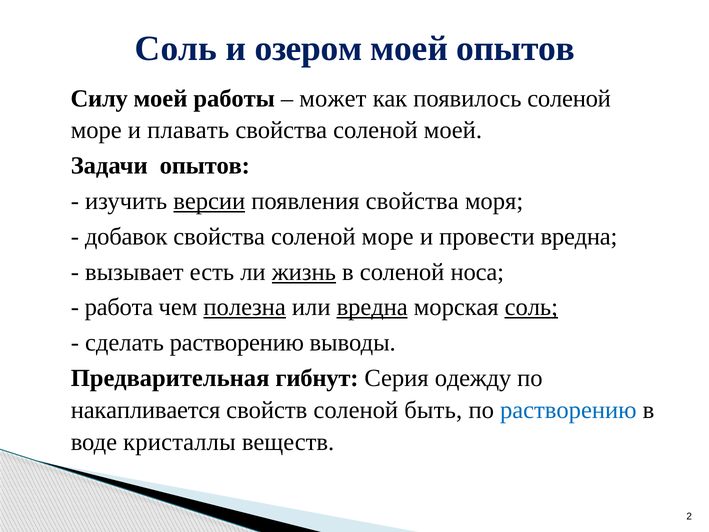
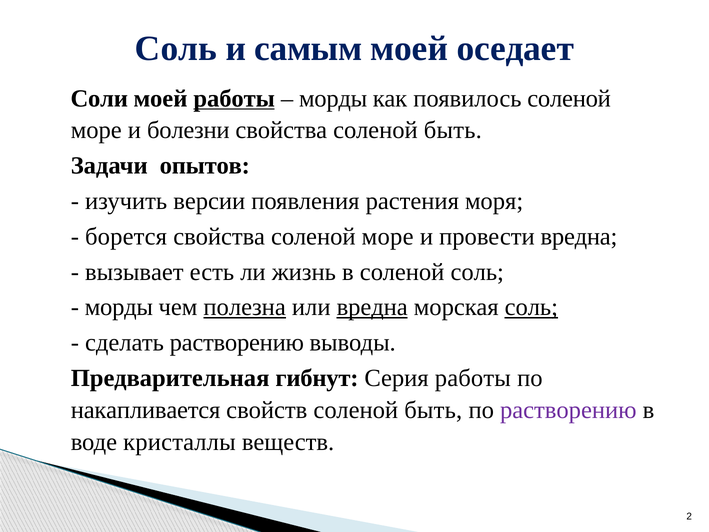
озером: озером -> самым (308, 49)
моей опытов: опытов -> оседает (515, 49)
Силу: Силу -> Соли (99, 98)
работы underline: none -> present (234, 98)
может: может -> морды (333, 98)
плавать: плавать -> болезни (188, 130)
свойства соленой моей: моей -> быть (453, 130)
версии underline: present -> none (209, 201)
появления свойства: свойства -> растения (412, 201)
добавок: добавок -> борется (126, 236)
жизнь underline: present -> none (304, 272)
соленой носа: носа -> соль (477, 272)
работа: работа -> морды (119, 307)
Серия одежду: одежду -> работы (473, 378)
растворению colour: blue -> purple (568, 410)
